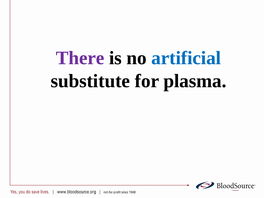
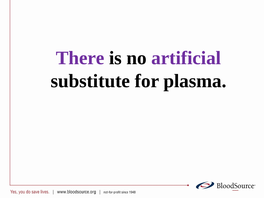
artificial colour: blue -> purple (186, 58)
